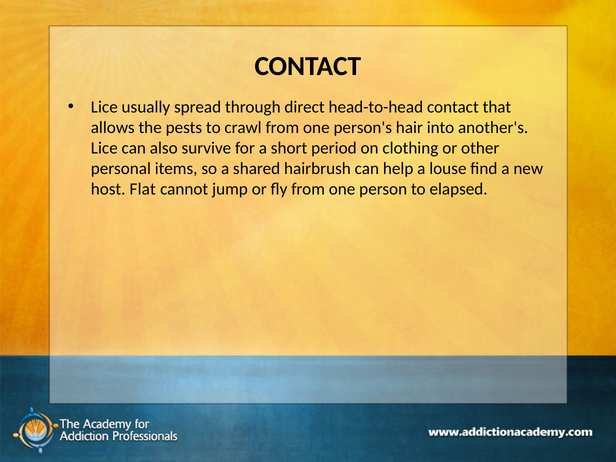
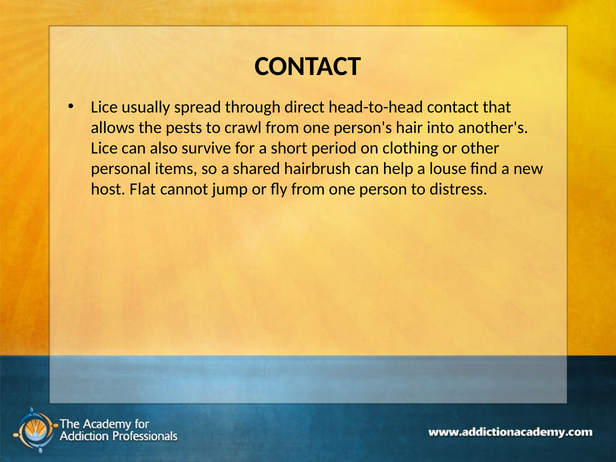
elapsed: elapsed -> distress (459, 189)
